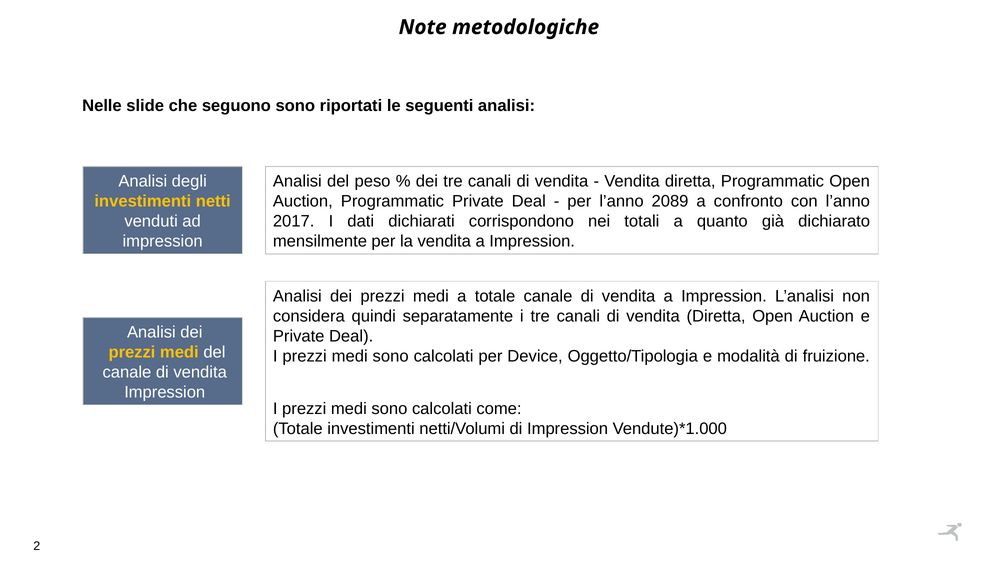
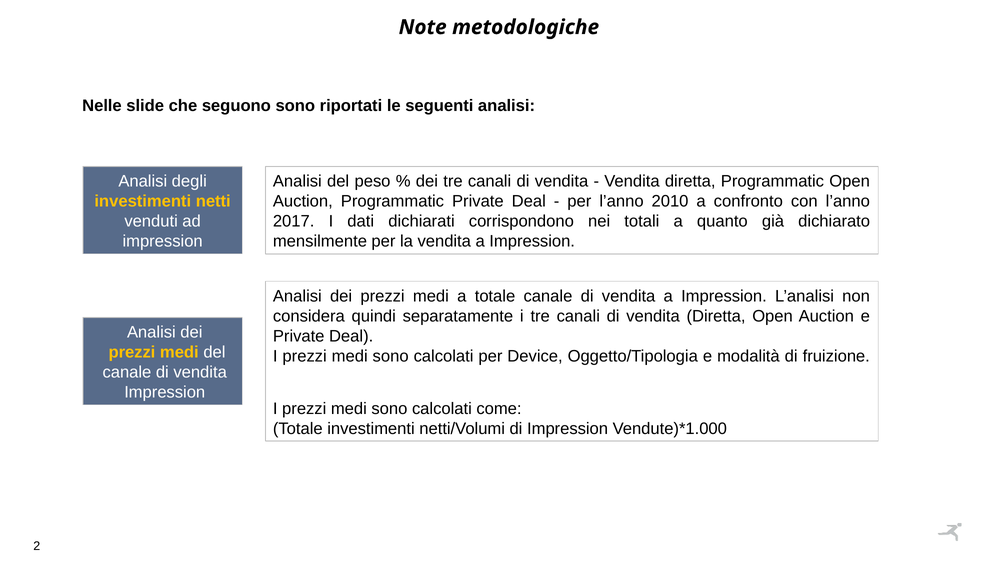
2089: 2089 -> 2010 (670, 201)
